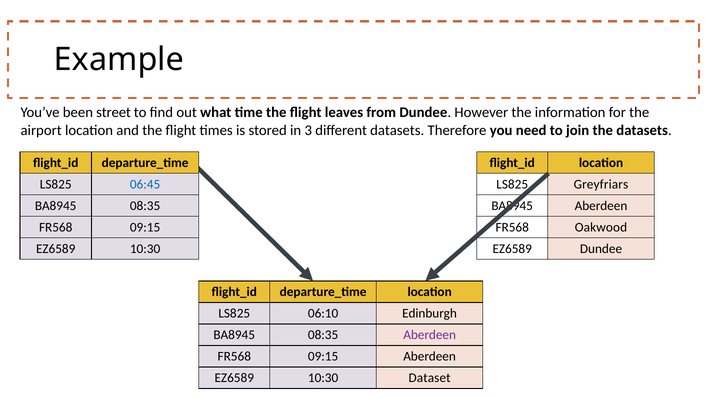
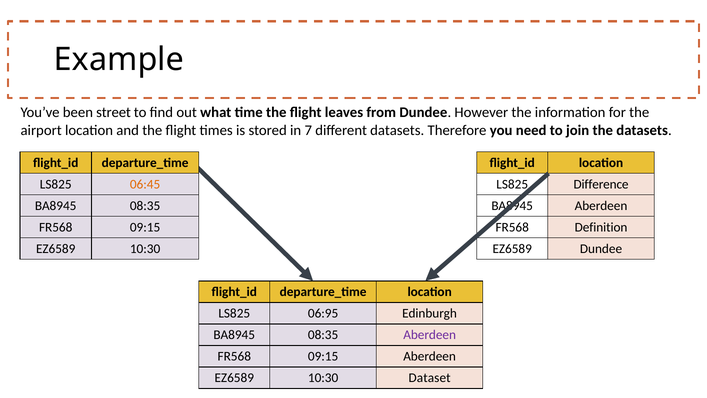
3: 3 -> 7 (308, 130)
06:45 colour: blue -> orange (145, 184)
Greyfriars: Greyfriars -> Difference (601, 184)
Oakwood: Oakwood -> Definition (601, 227)
06:10: 06:10 -> 06:95 (323, 313)
